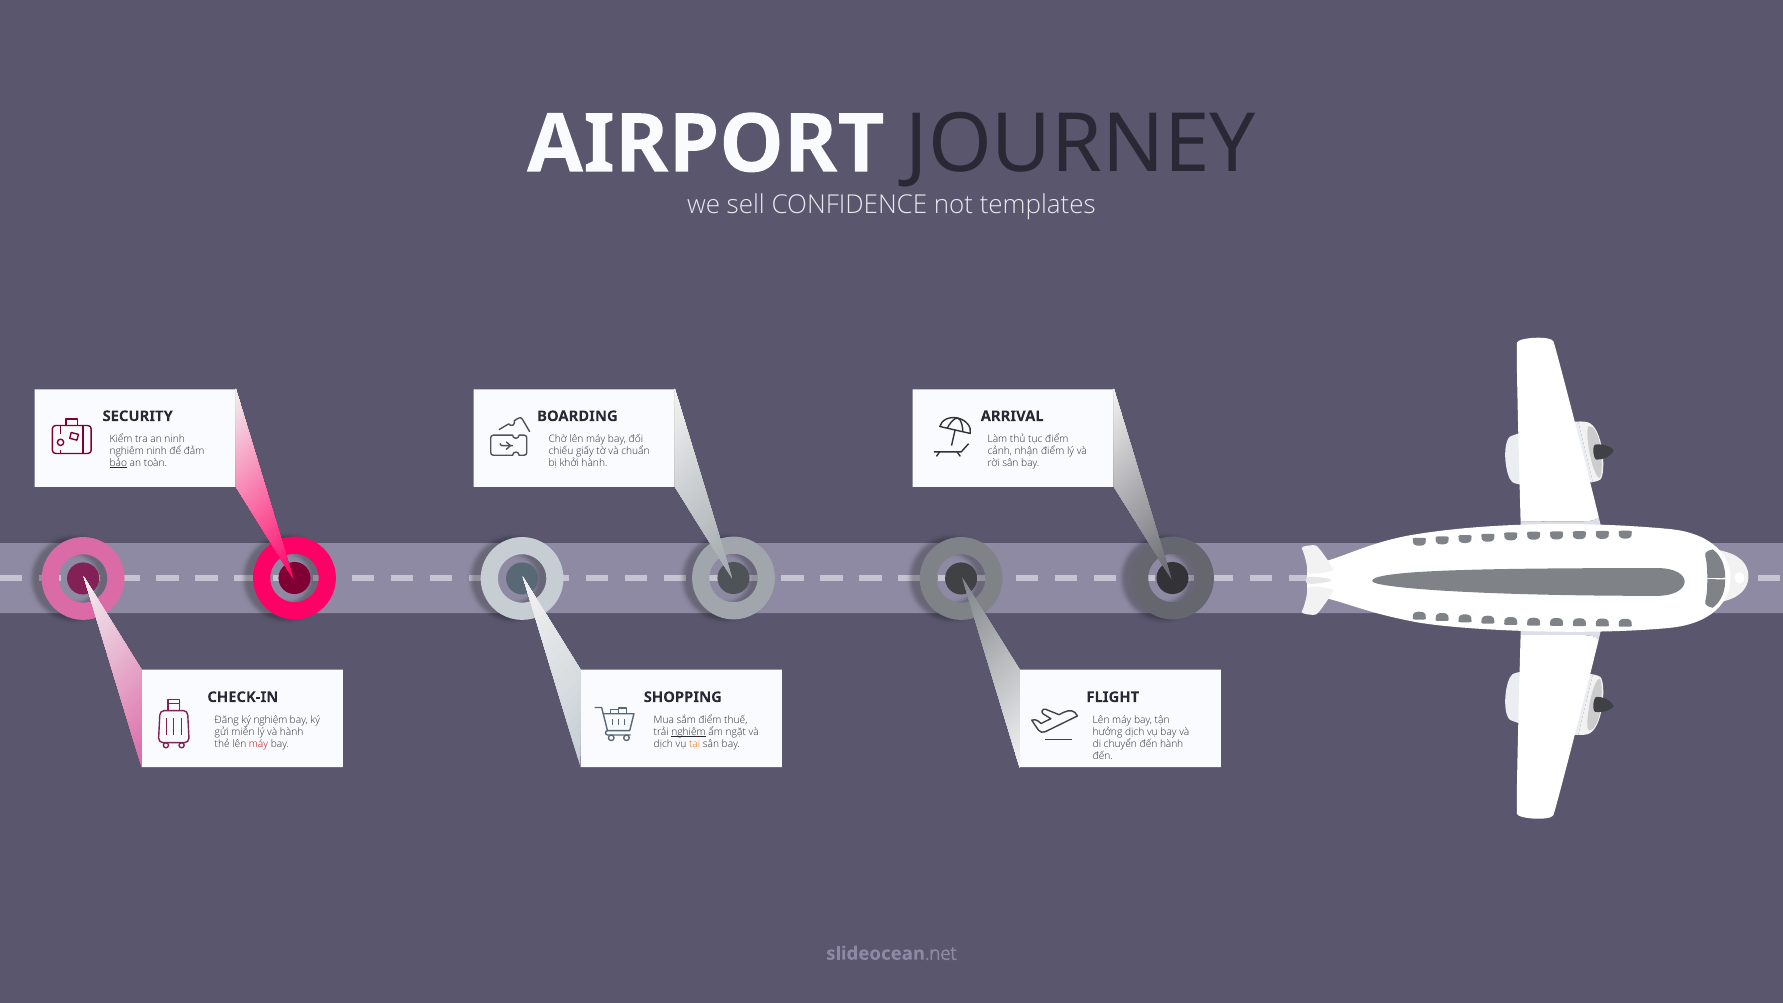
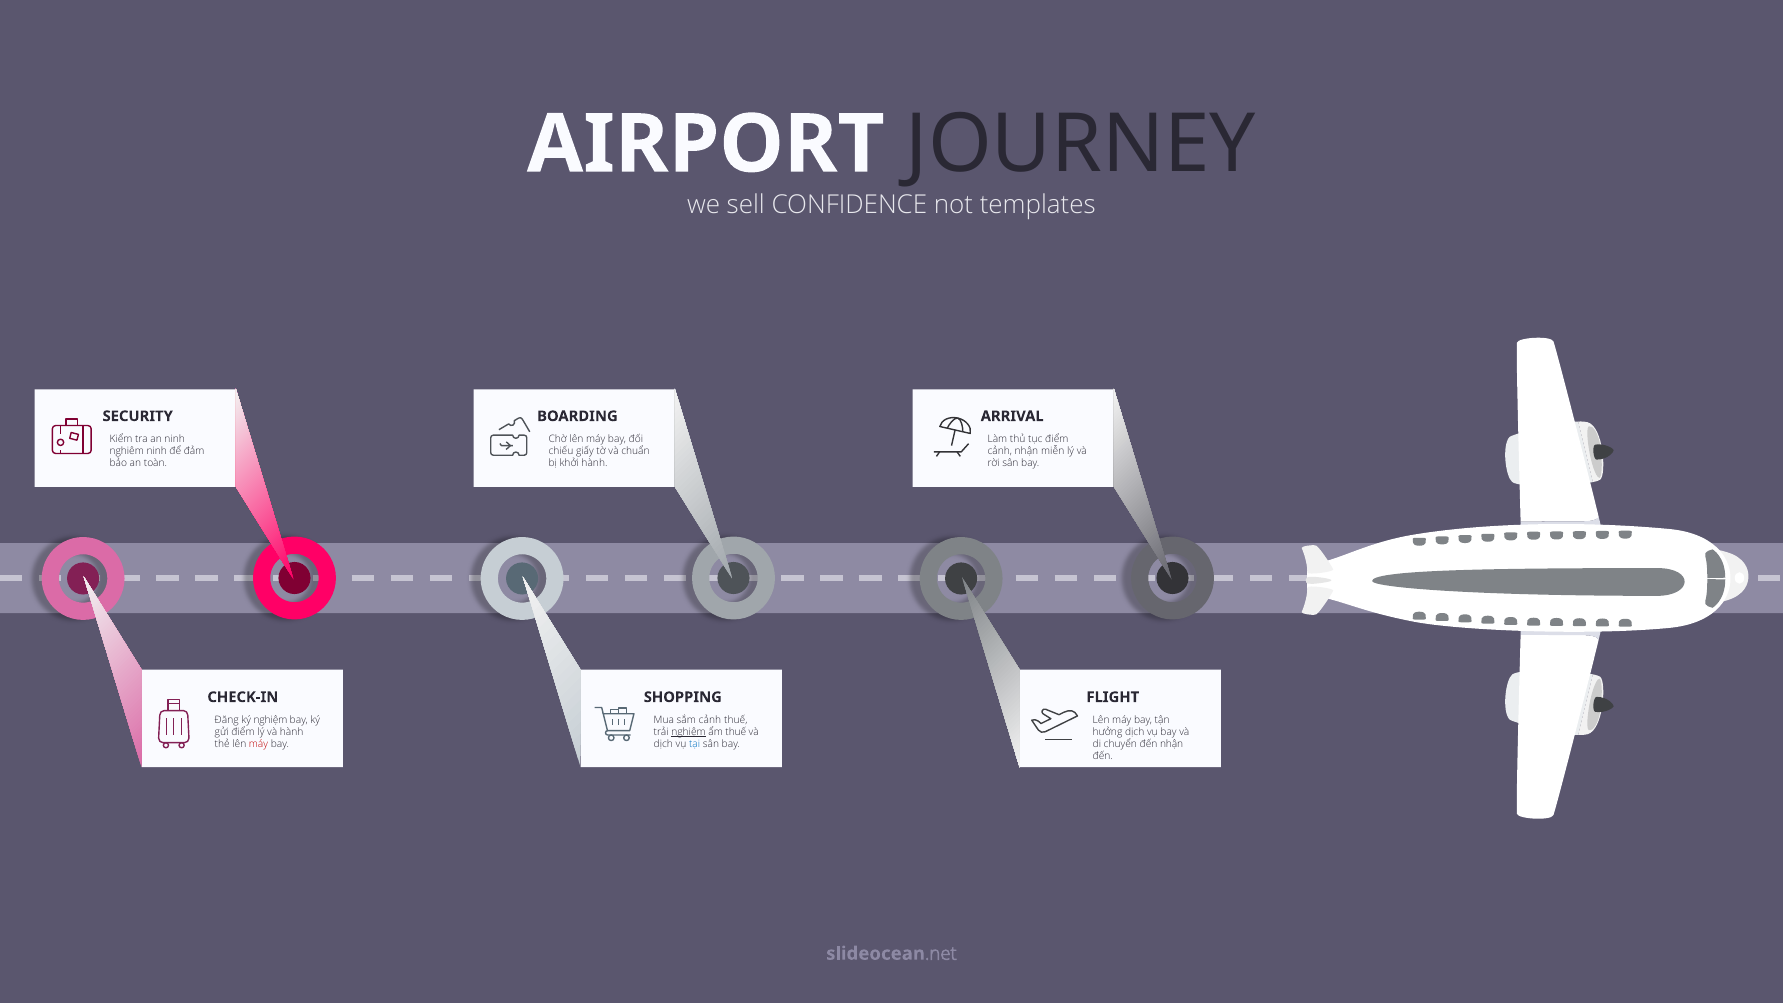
nhận điểm: điểm -> miễn (1053, 451)
bảo underline: present -> none (118, 463)
sắm điểm: điểm -> cảnh (710, 720)
gửi miễn: miễn -> điểm (243, 732)
ẩm ngặt: ngặt -> thuế (736, 732)
tại colour: orange -> blue (695, 744)
đến hành: hành -> nhận (1172, 744)
